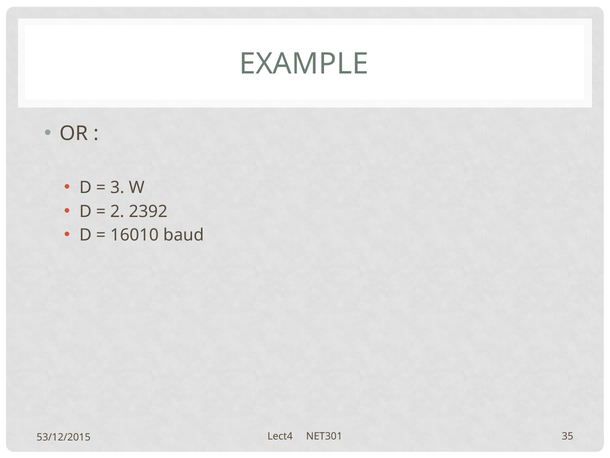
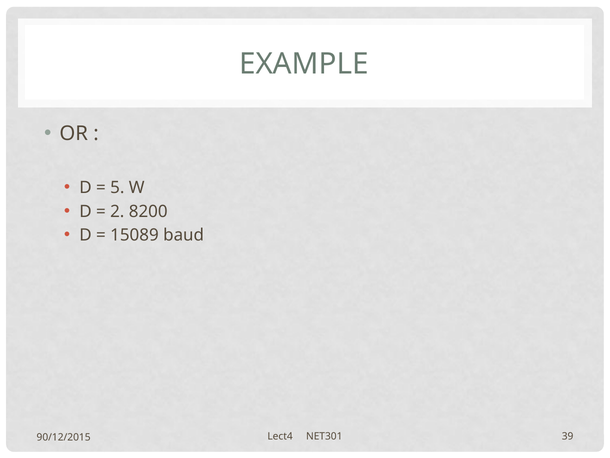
3: 3 -> 5 (117, 188)
2392: 2392 -> 8200 (148, 211)
16010: 16010 -> 15089 (134, 235)
35: 35 -> 39 (568, 436)
53/12/2015: 53/12/2015 -> 90/12/2015 (64, 437)
